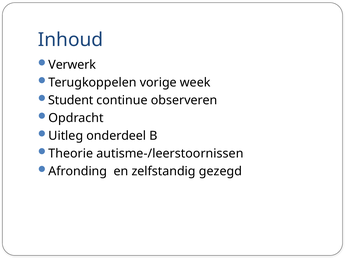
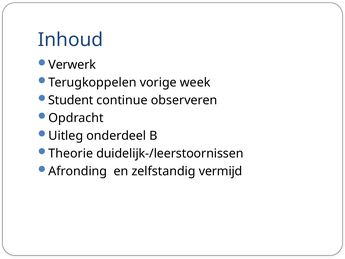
autisme-/leerstoornissen: autisme-/leerstoornissen -> duidelijk-/leerstoornissen (170, 153)
gezegd: gezegd -> vermijd (221, 171)
